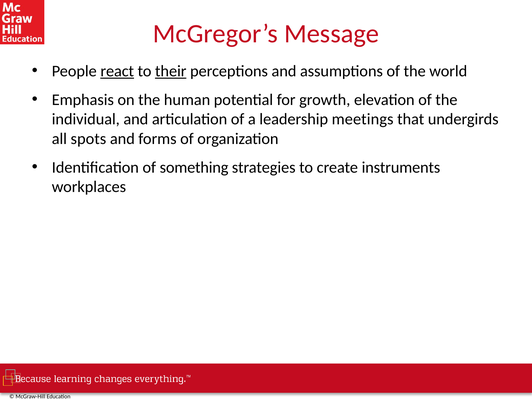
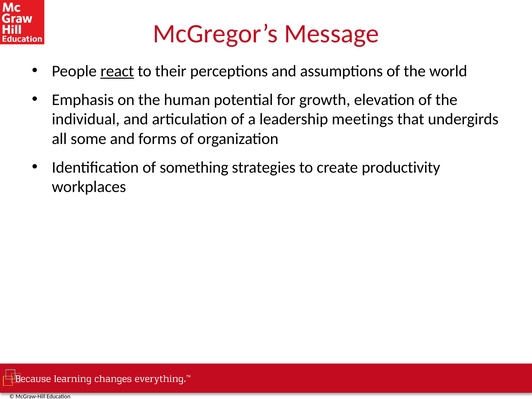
their underline: present -> none (171, 71)
spots: spots -> some (89, 139)
instruments: instruments -> productivity (401, 167)
